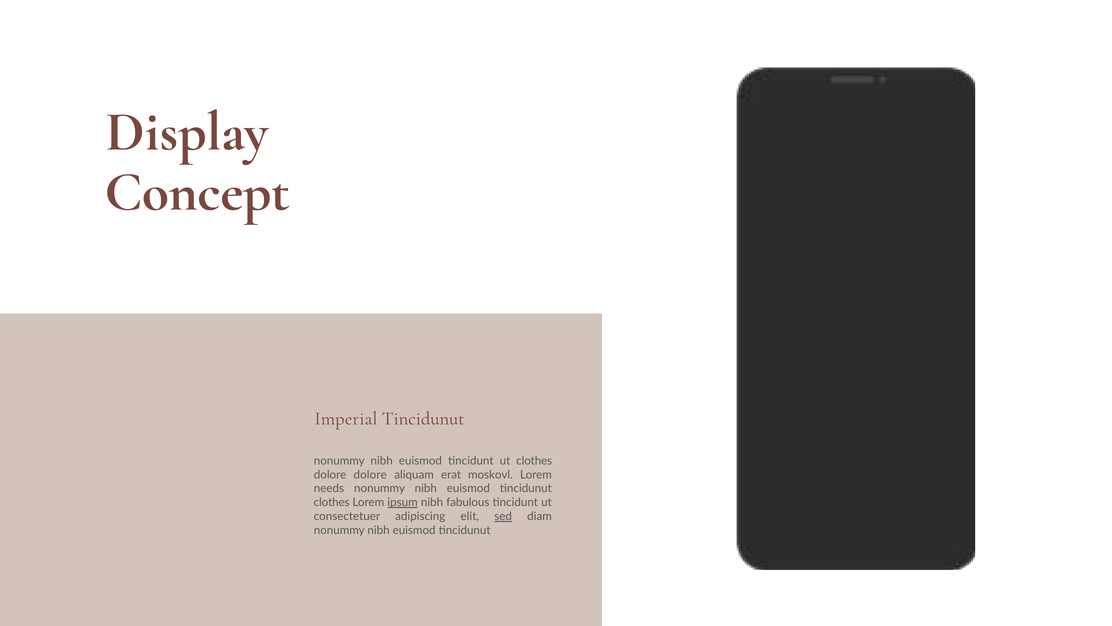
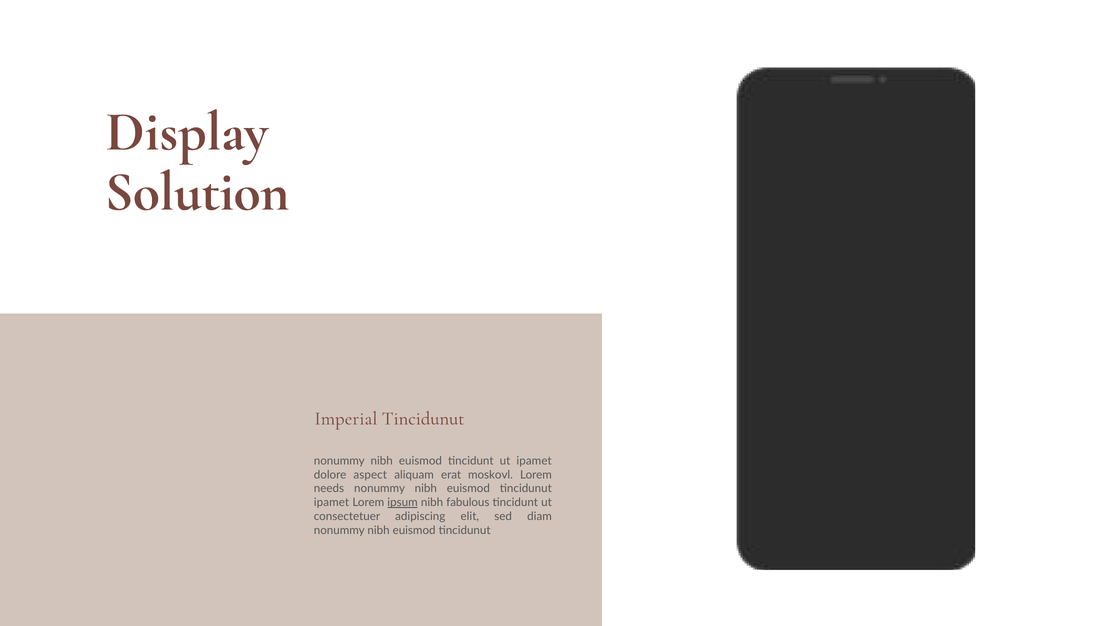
Concept: Concept -> Solution (197, 191)
ut clothes: clothes -> ipamet (534, 460)
dolore dolore: dolore -> aspect (370, 474)
clothes: clothes -> ipamet (331, 502)
sed underline: present -> none (503, 516)
